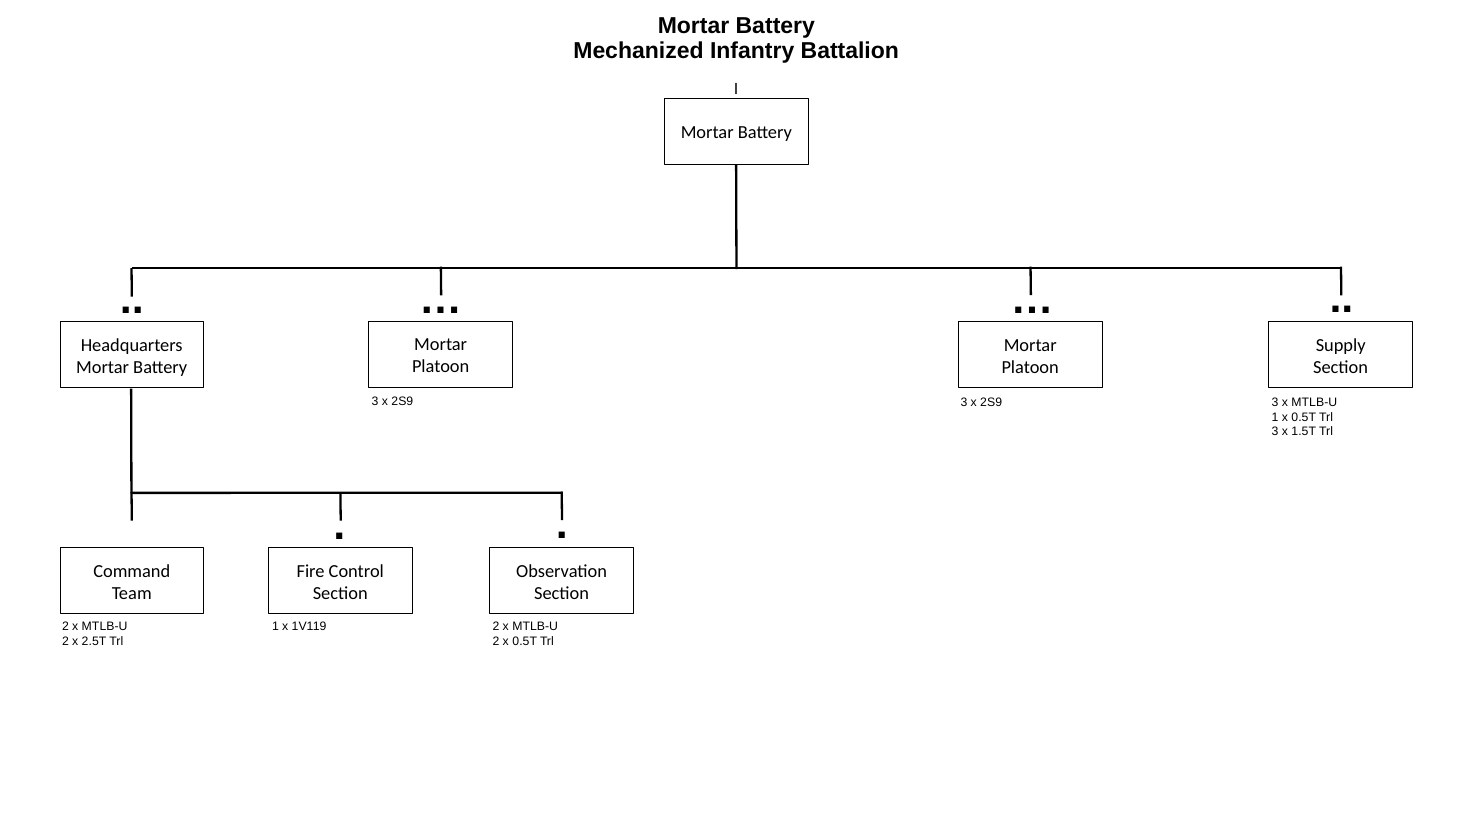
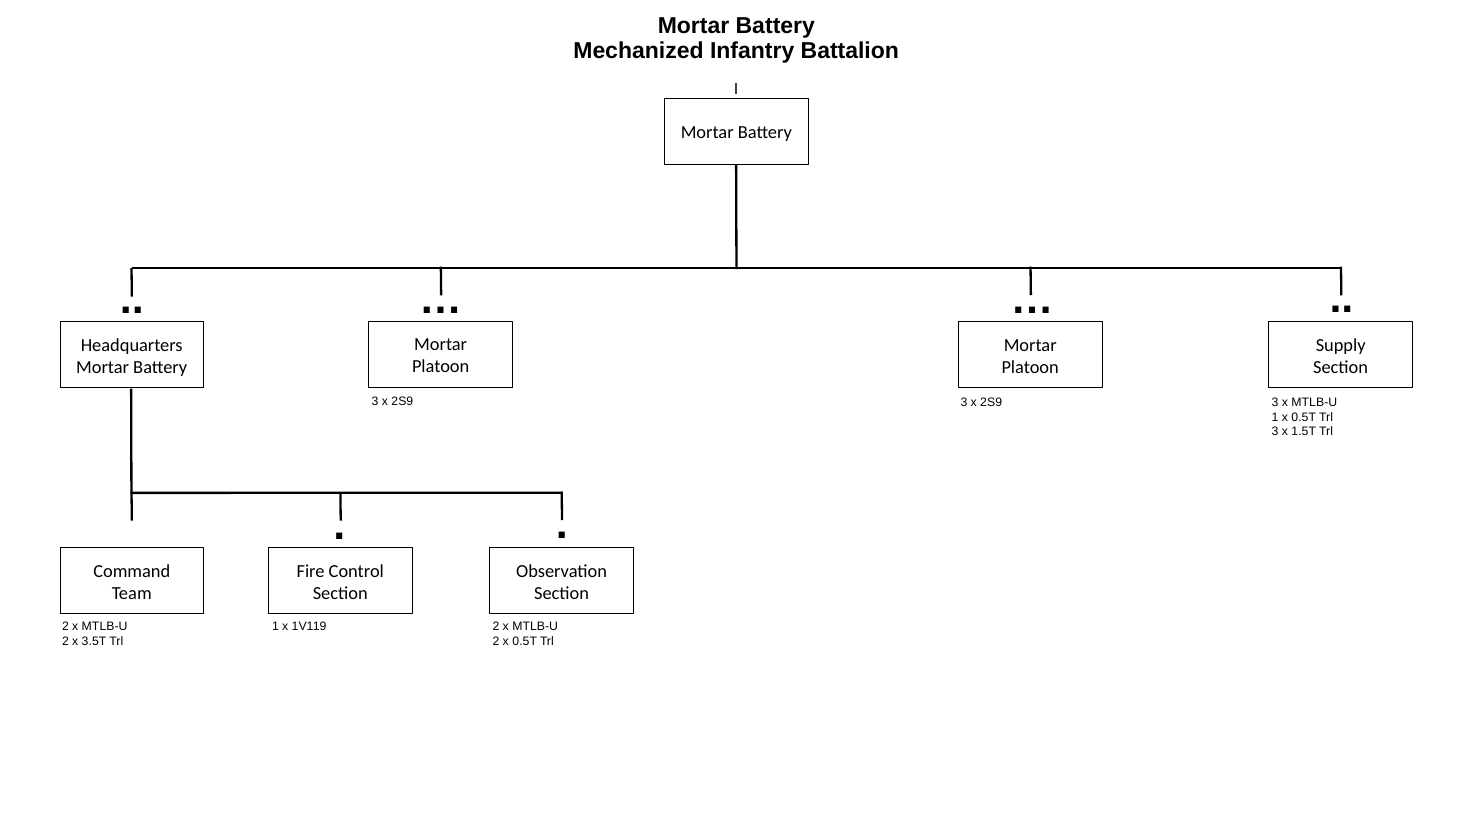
2.5T: 2.5T -> 3.5T (94, 642)
